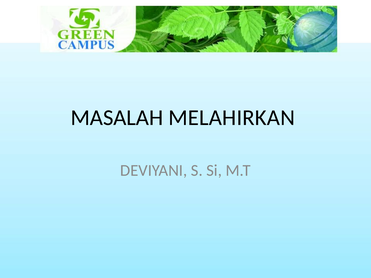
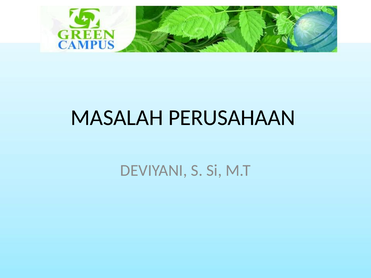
MELAHIRKAN: MELAHIRKAN -> PERUSAHAAN (232, 118)
